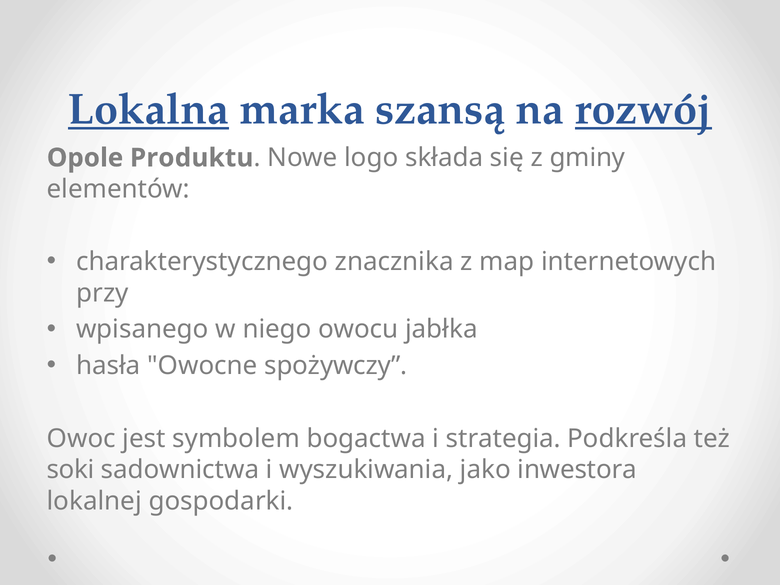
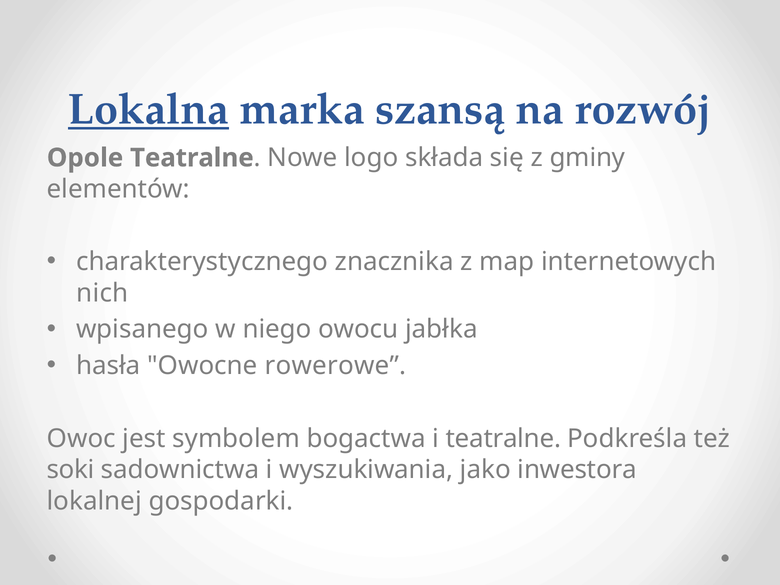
rozwój underline: present -> none (643, 110)
Opole Produktu: Produktu -> Teatralne (192, 158)
przy: przy -> nich (102, 293)
spożywczy: spożywczy -> rowerowe (335, 366)
i strategia: strategia -> teatralne (503, 439)
